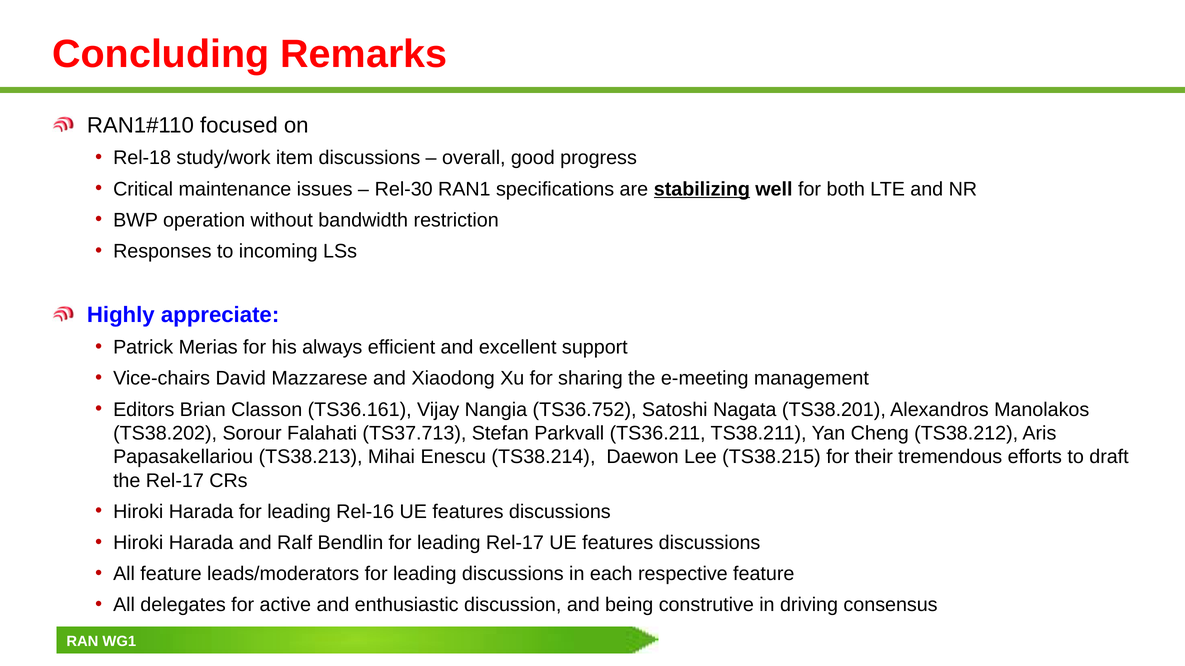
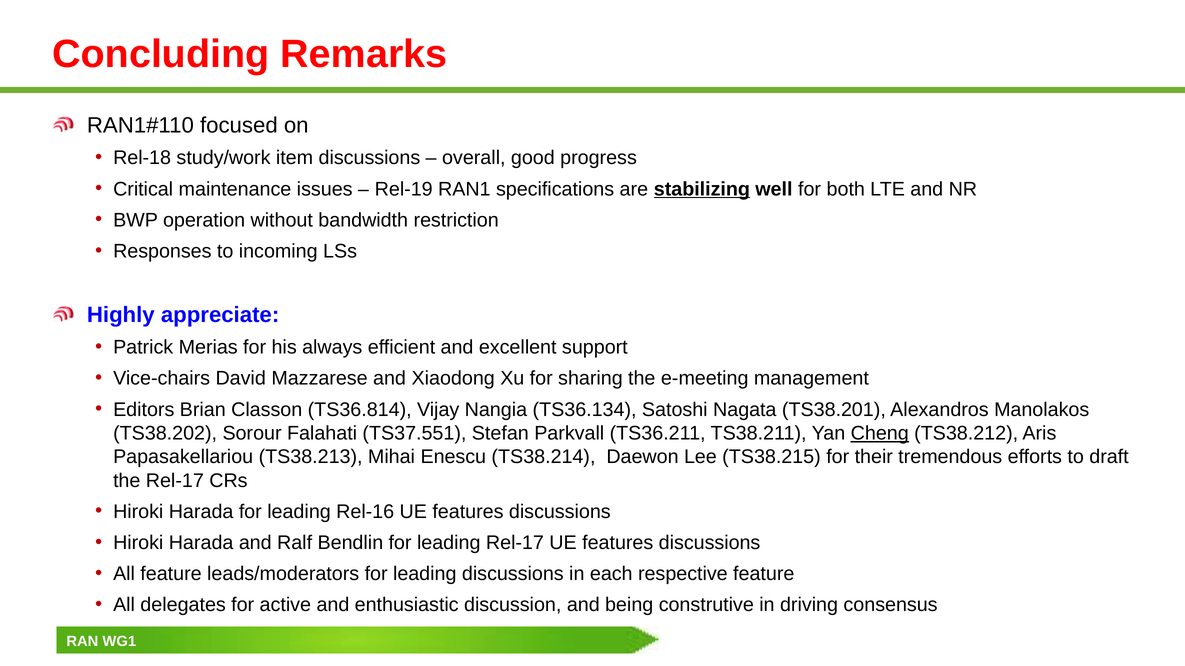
Rel-30: Rel-30 -> Rel-19 (404, 189)
TS36.161: TS36.161 -> TS36.814 (360, 410)
TS36.752: TS36.752 -> TS36.134 (585, 410)
TS37.713: TS37.713 -> TS37.551 (414, 434)
Cheng underline: none -> present (880, 434)
